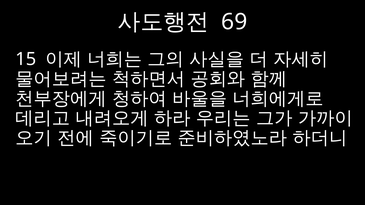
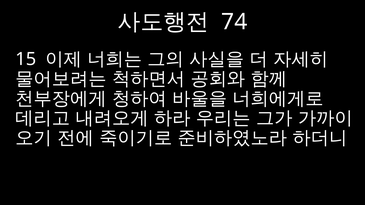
69: 69 -> 74 (234, 22)
